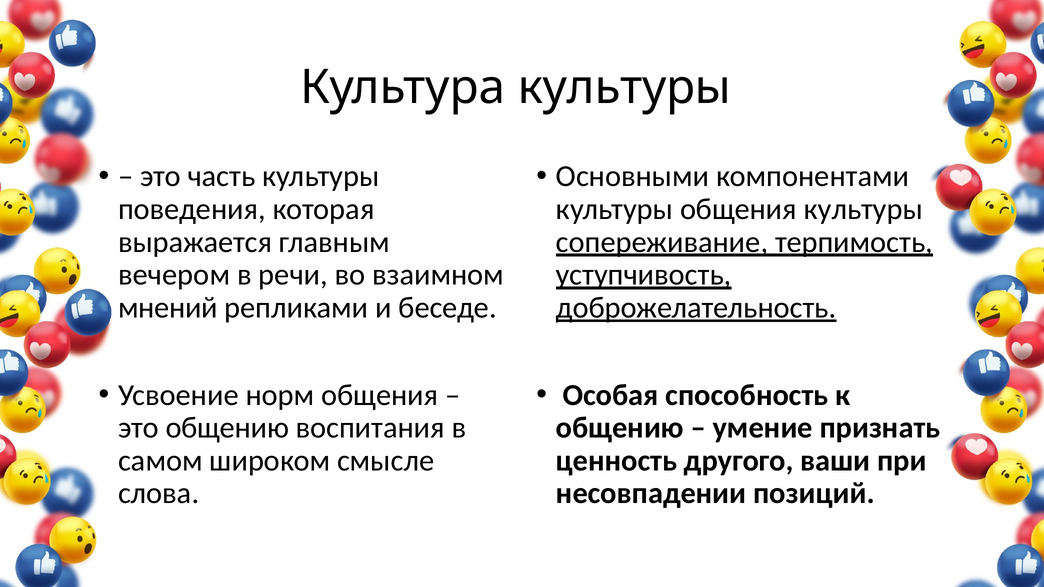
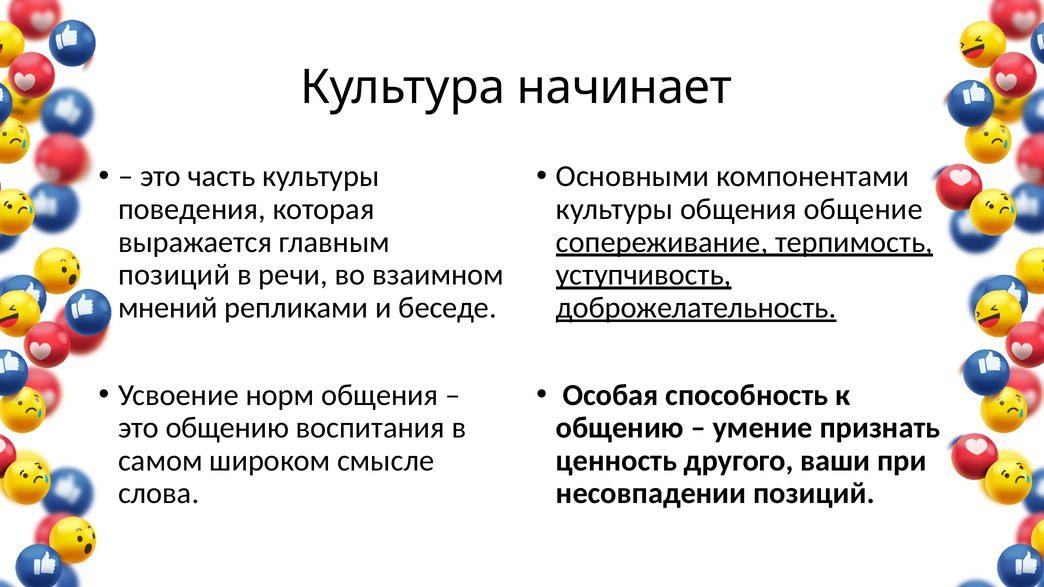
Культура культуры: культуры -> начинает (625, 88)
общения культуры: культуры -> общение (863, 209)
вечером: вечером -> позиций (174, 275)
